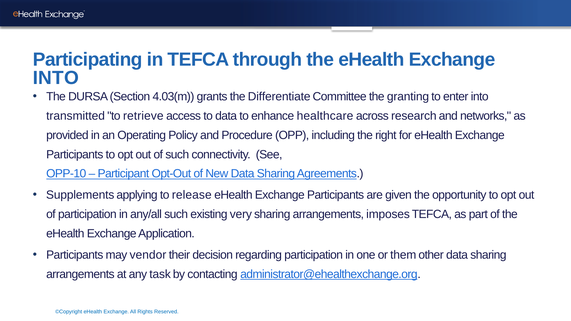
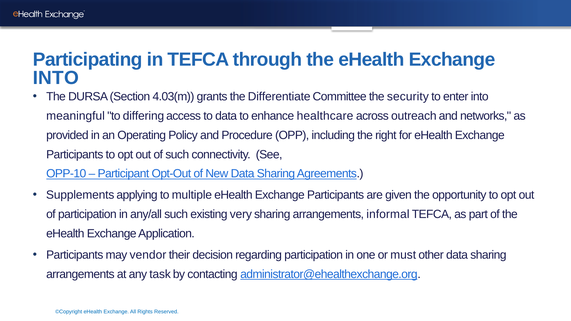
granting: granting -> security (408, 97)
transmitted: transmitted -> meaningful (76, 116)
retrieve: retrieve -> differing (143, 116)
research: research -> outreach (414, 116)
release: release -> multiple (192, 195)
imposes: imposes -> informal (388, 214)
them: them -> must (403, 255)
